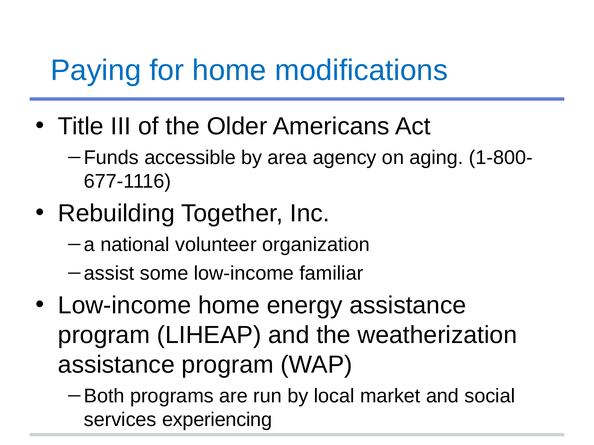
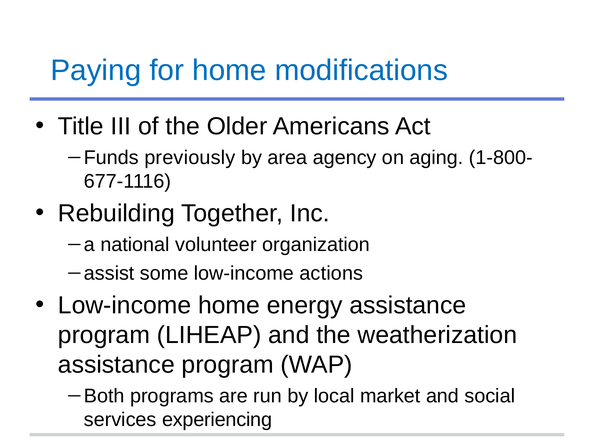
accessible: accessible -> previously (190, 158)
familiar: familiar -> actions (331, 274)
